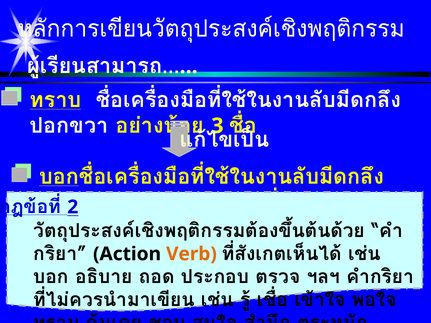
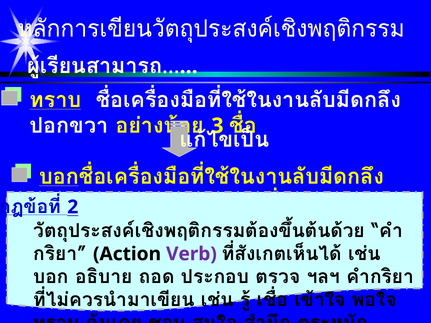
Verb colour: orange -> purple (191, 254)
